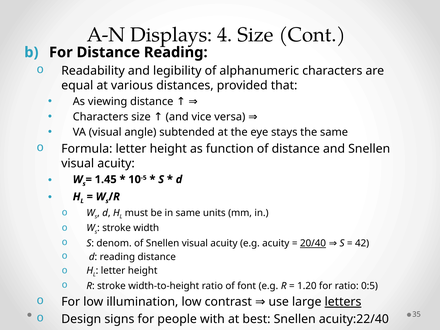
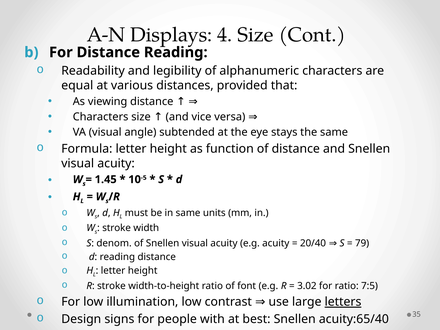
20/40 underline: present -> none (313, 243)
42: 42 -> 79 (362, 243)
1.20: 1.20 -> 3.02 (307, 286)
0:5: 0:5 -> 7:5 (370, 286)
acuity:22/40: acuity:22/40 -> acuity:65/40 (354, 319)
